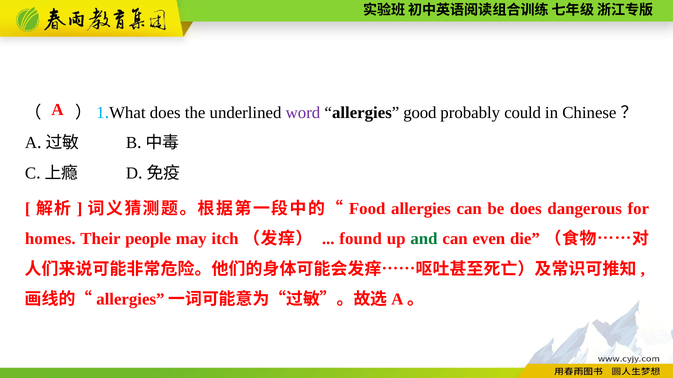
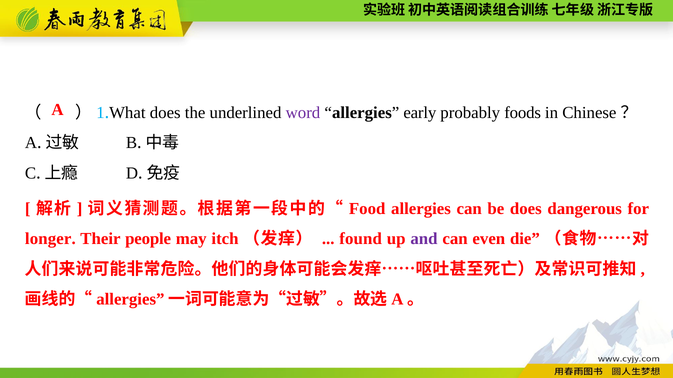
good: good -> early (420, 113)
could: could -> foods (523, 113)
homes: homes -> longer (50, 239)
and colour: green -> purple (424, 239)
